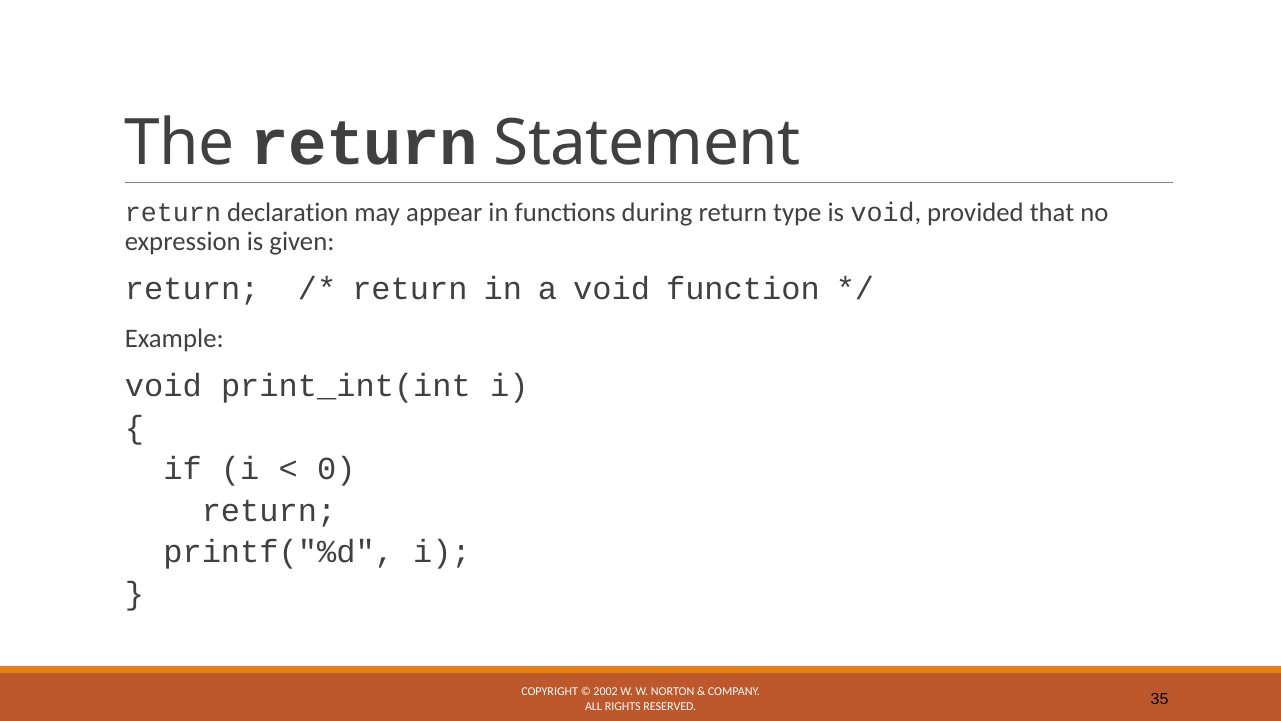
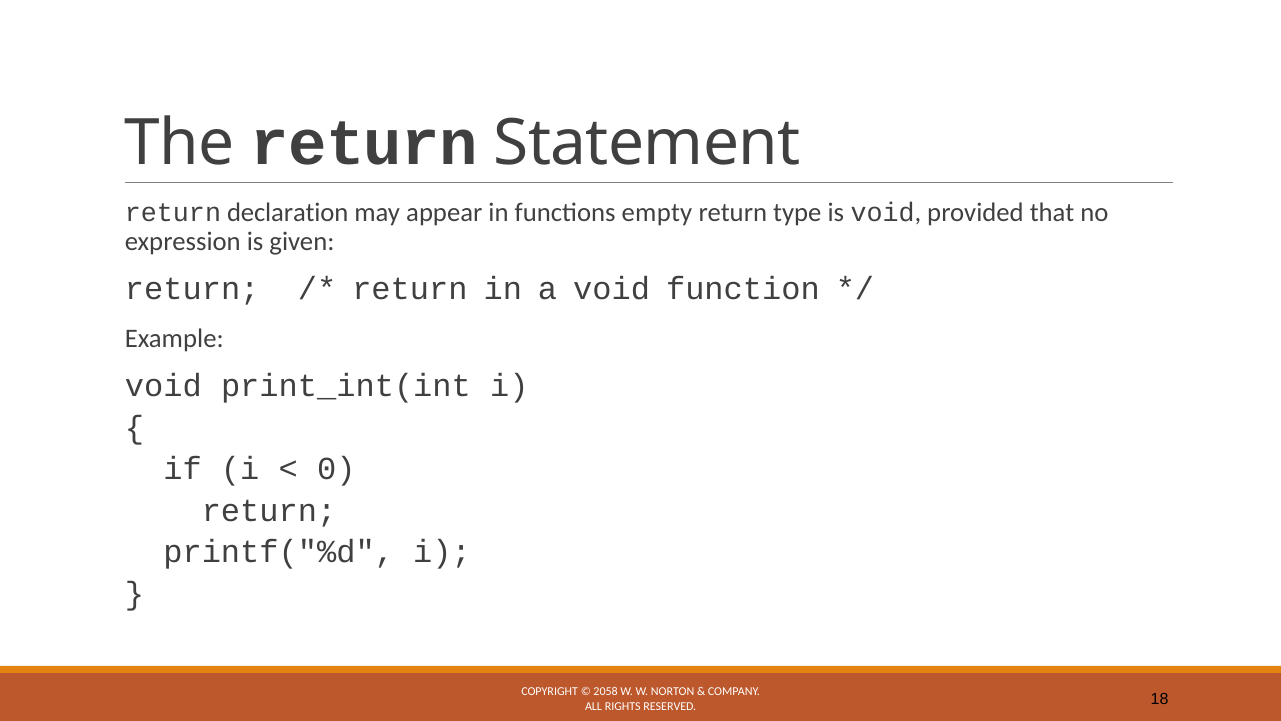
during: during -> empty (657, 213)
2002: 2002 -> 2058 (606, 691)
35: 35 -> 18 (1160, 699)
